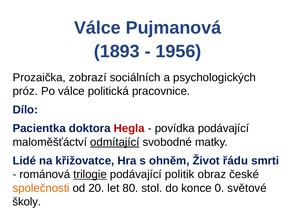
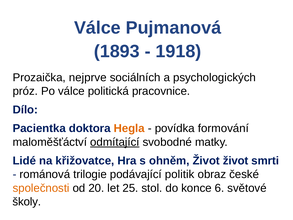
1956: 1956 -> 1918 (178, 51)
zobrazí: zobrazí -> nejprve (88, 77)
Hegla colour: red -> orange (129, 128)
povídka podávající: podávající -> formování (223, 128)
Život řádu: řádu -> život (236, 161)
trilogie underline: present -> none (90, 174)
80: 80 -> 25 (130, 188)
0: 0 -> 6 (220, 188)
